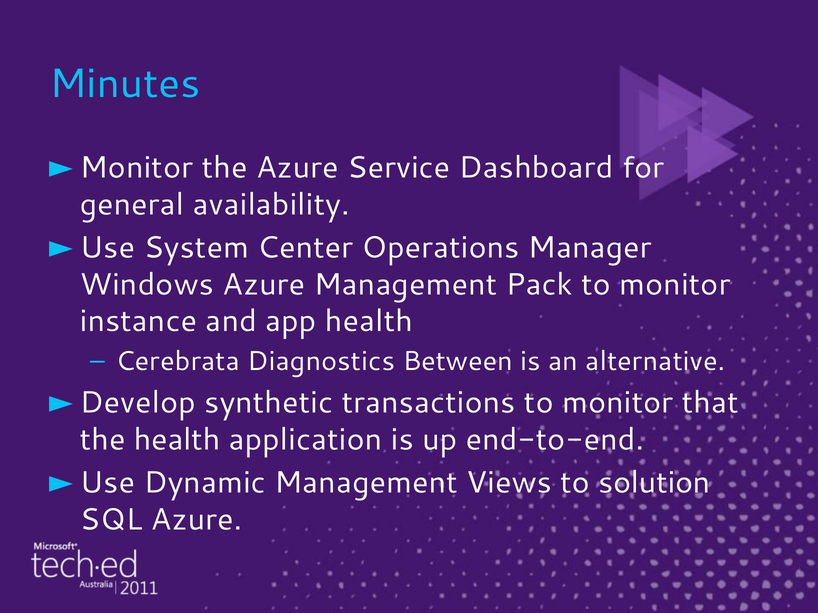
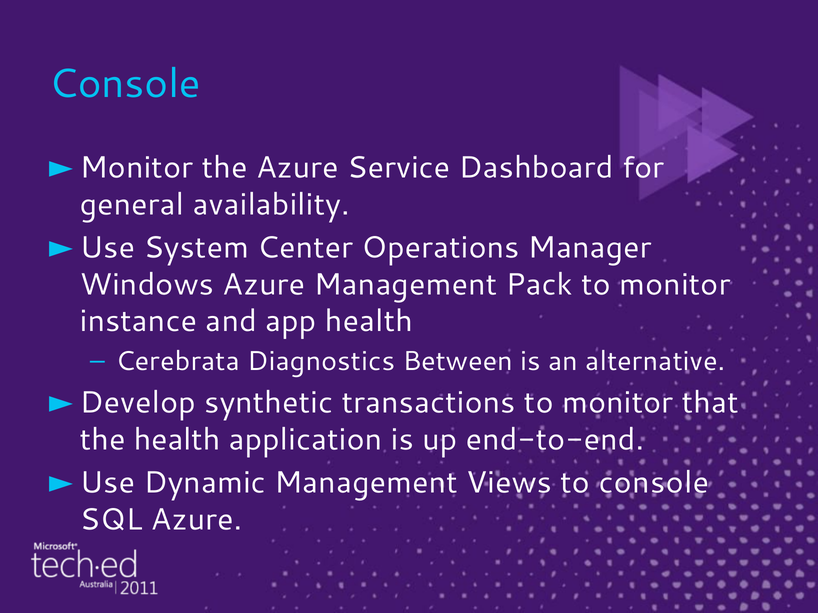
Minutes: Minutes -> Console (125, 84)
to solution: solution -> console (654, 483)
